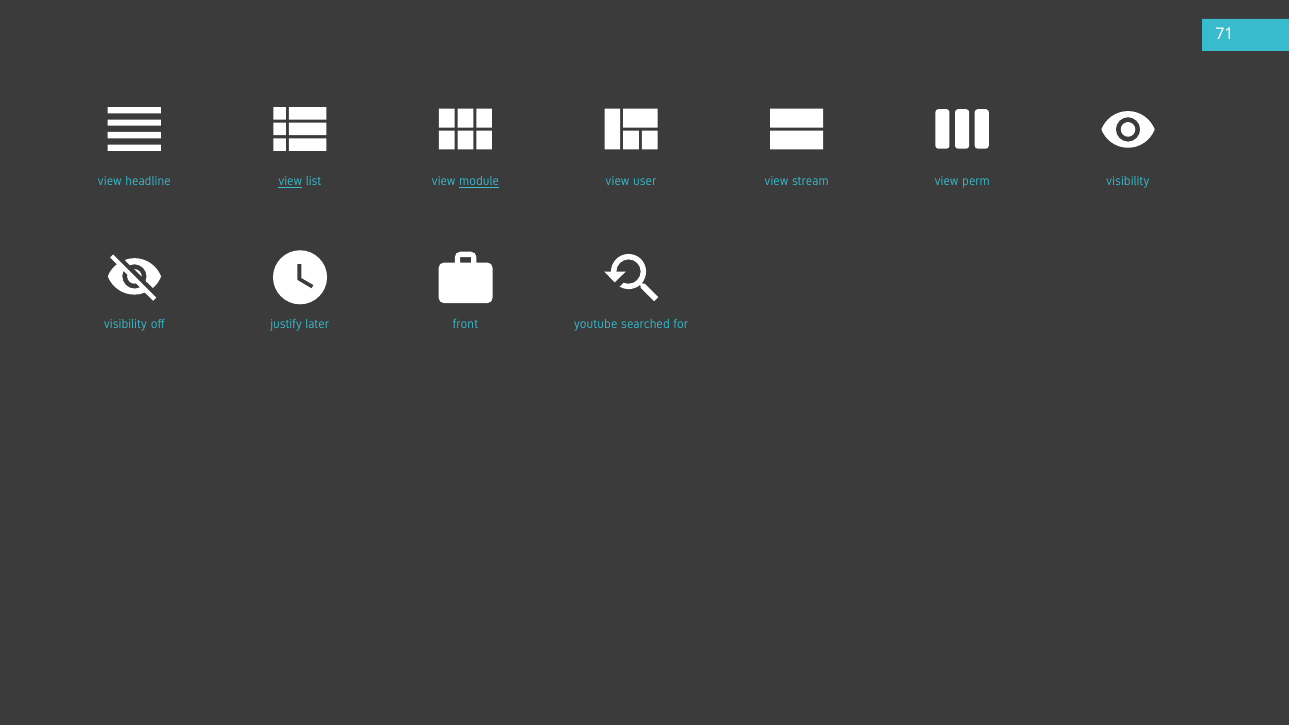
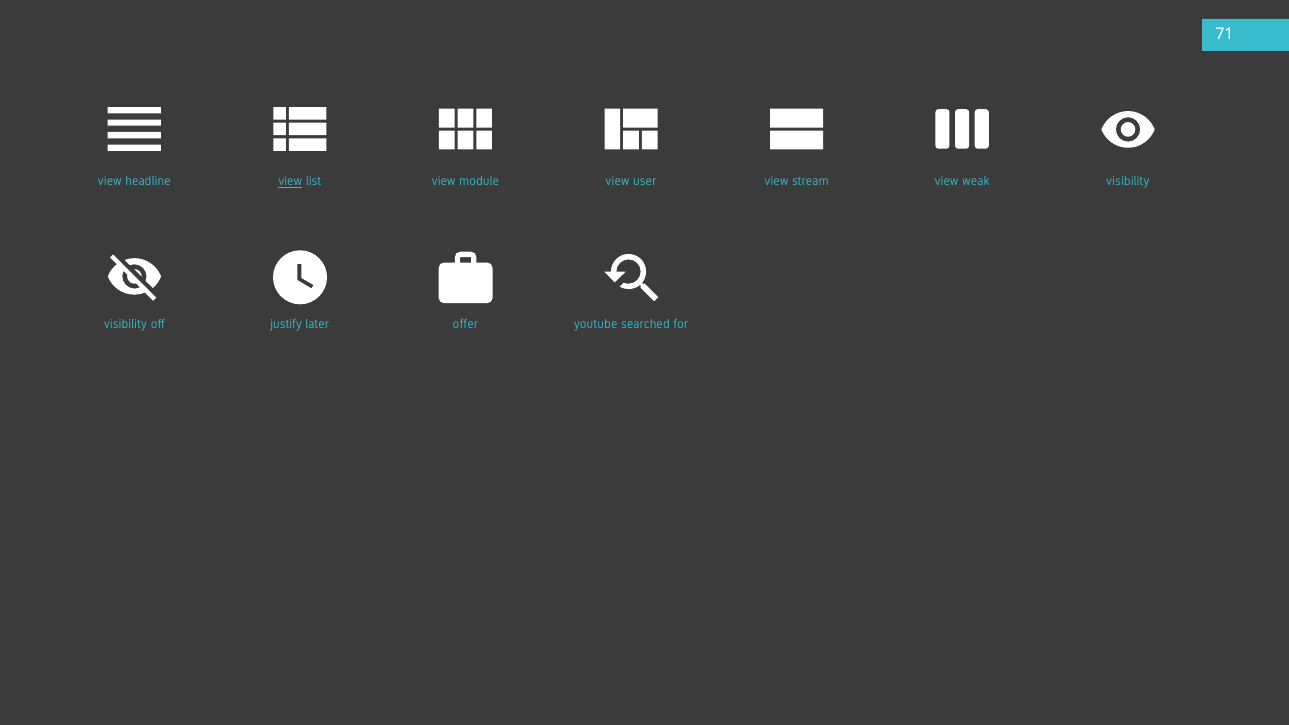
module underline: present -> none (479, 182)
perm: perm -> weak (976, 182)
front: front -> offer (465, 325)
